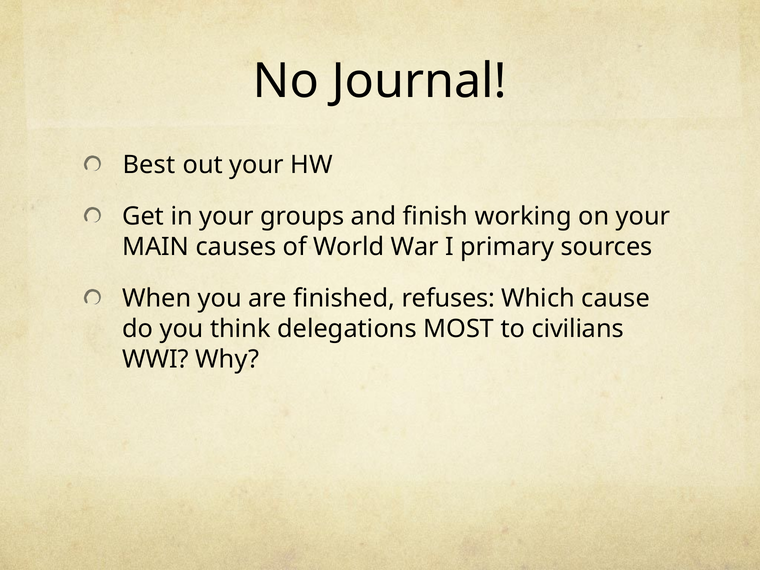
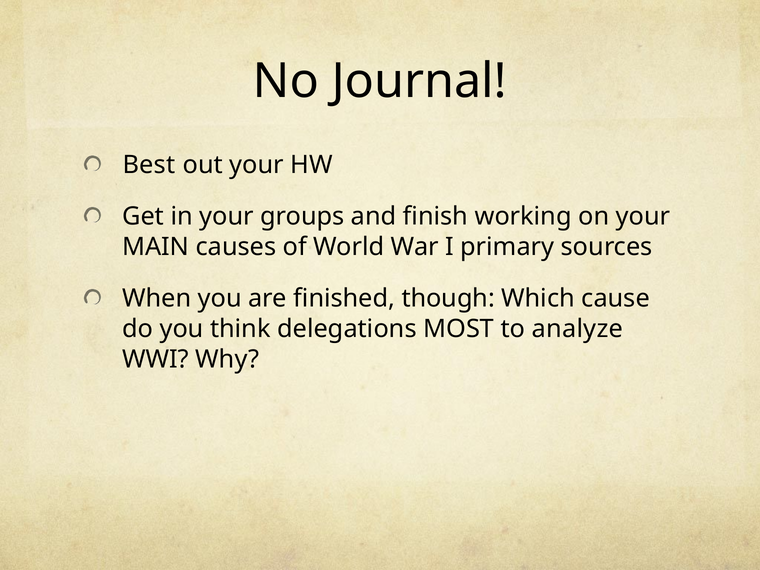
refuses: refuses -> though (448, 298)
civilians: civilians -> analyze (577, 329)
